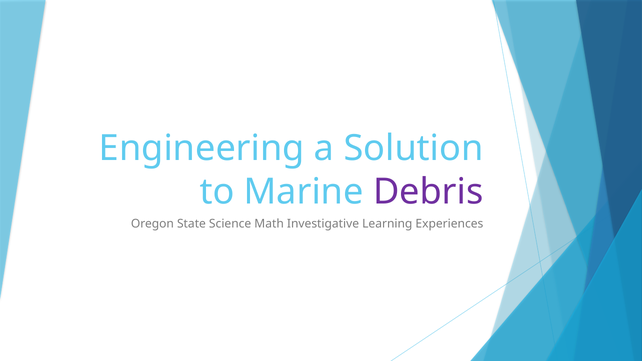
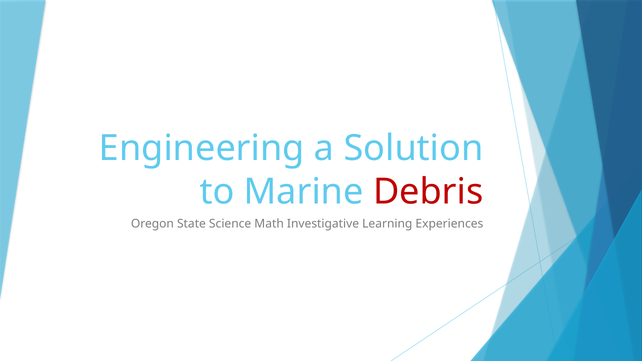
Debris colour: purple -> red (428, 192)
